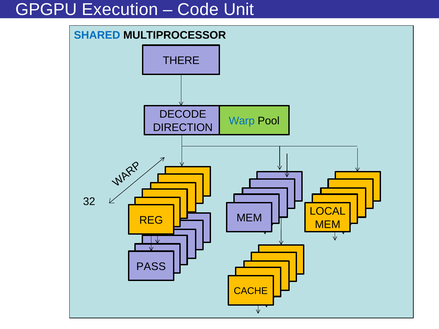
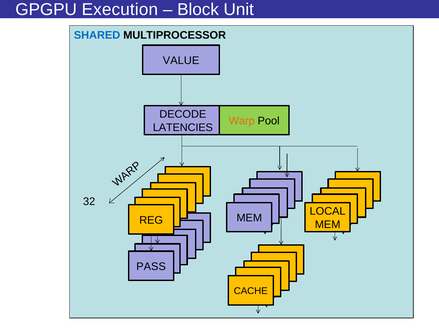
Code: Code -> Block (198, 10)
THERE: THERE -> VALUE (181, 61)
Warp colour: blue -> orange (242, 121)
DIRECTION: DIRECTION -> LATENCIES (183, 128)
